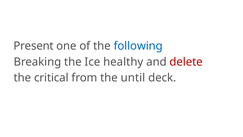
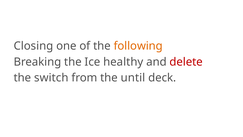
Present: Present -> Closing (33, 46)
following colour: blue -> orange (138, 46)
critical: critical -> switch (51, 78)
